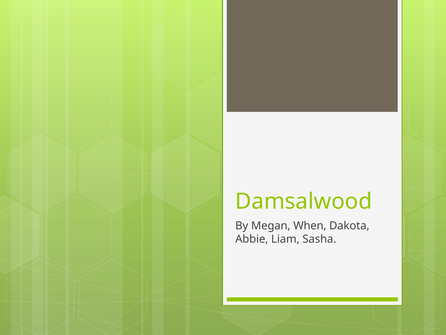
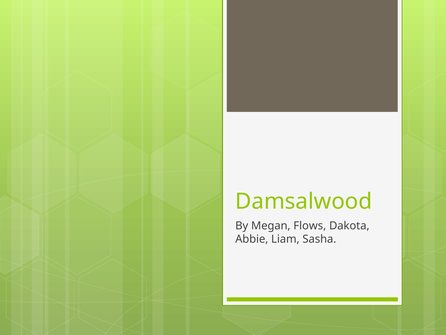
When: When -> Flows (310, 225)
